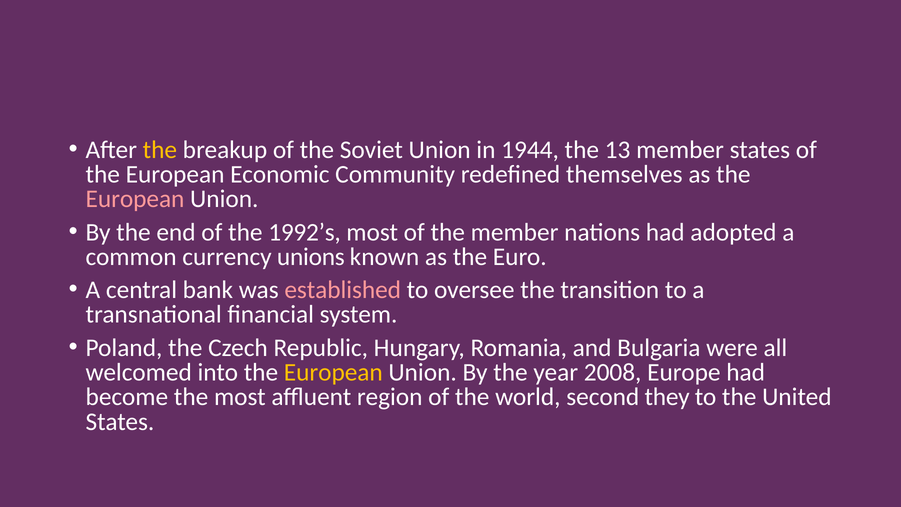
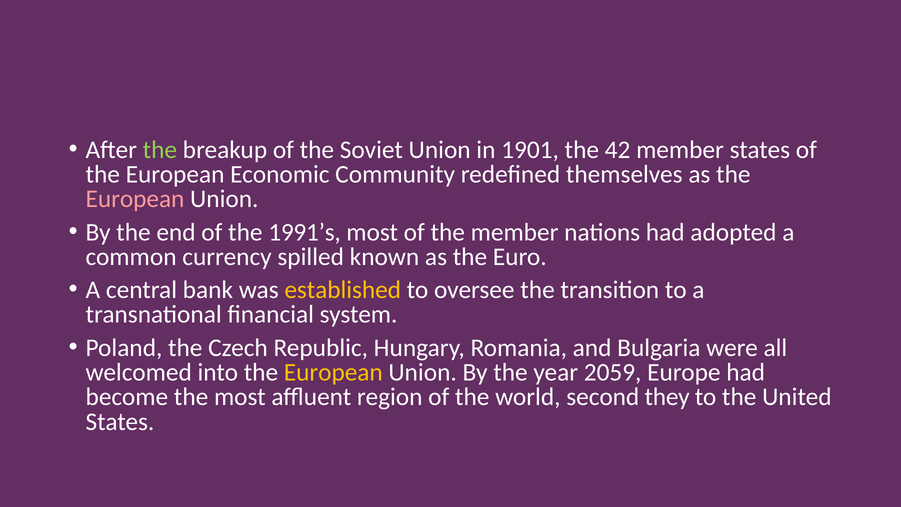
the colour: yellow -> light green (160, 150)
1944: 1944 -> 1901 (530, 150)
13: 13 -> 42 (618, 150)
1992’s: 1992’s -> 1991’s (305, 232)
unions: unions -> spilled (311, 257)
established colour: pink -> yellow (343, 290)
2008: 2008 -> 2059 (613, 372)
